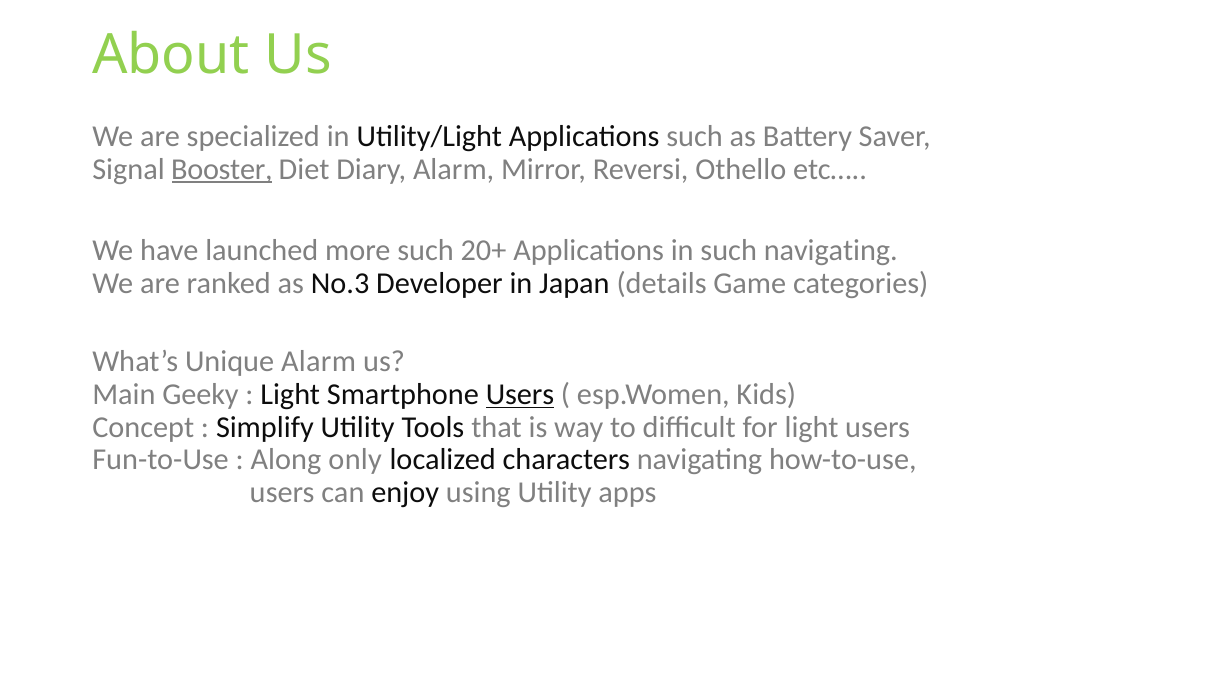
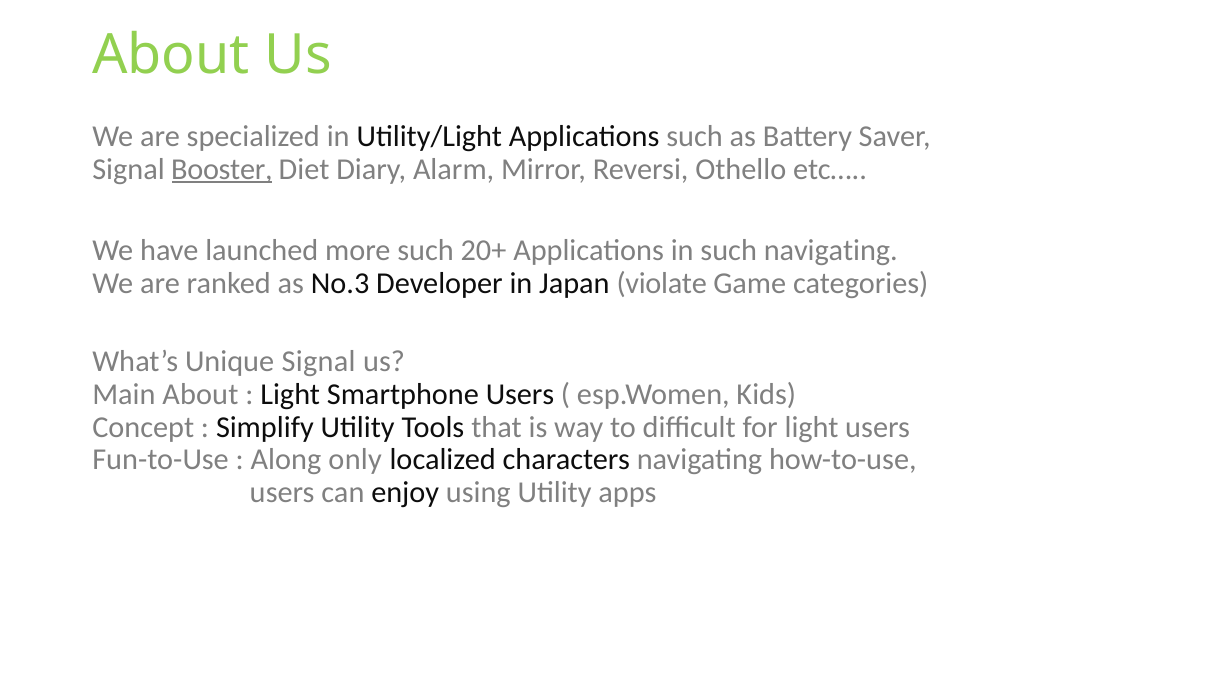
details: details -> violate (662, 283)
Unique Alarm: Alarm -> Signal (319, 362)
Main Geeky: Geeky -> About (200, 394)
Users underline: present -> none (520, 394)
